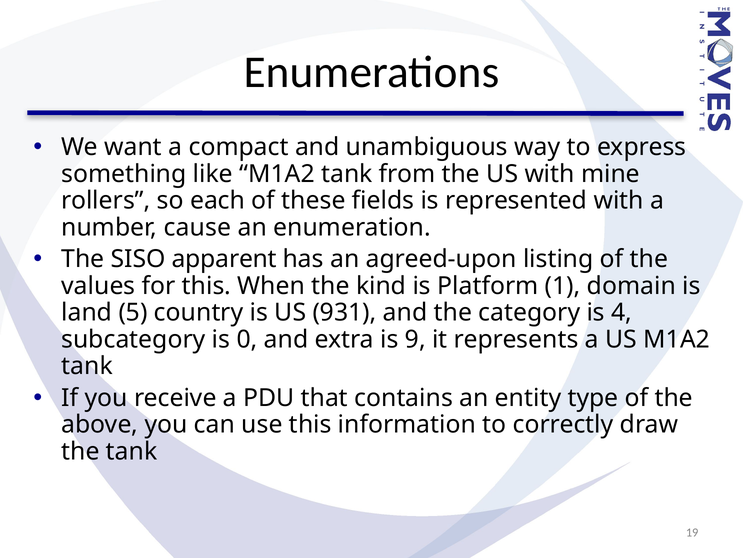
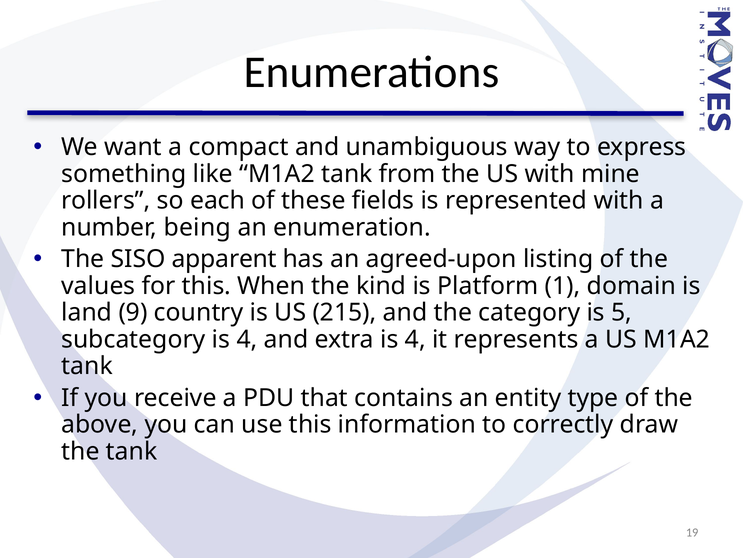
cause: cause -> being (197, 227)
5: 5 -> 9 (133, 312)
931: 931 -> 215 (345, 312)
4: 4 -> 5 (622, 312)
subcategory is 0: 0 -> 4 (247, 339)
extra is 9: 9 -> 4 (415, 339)
